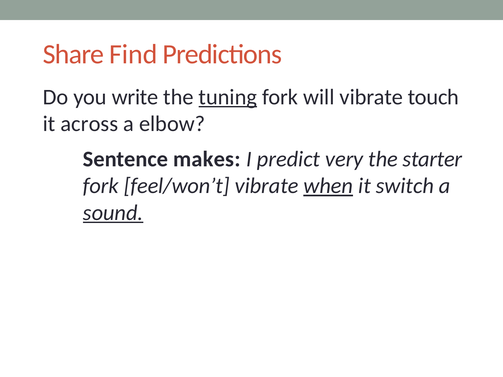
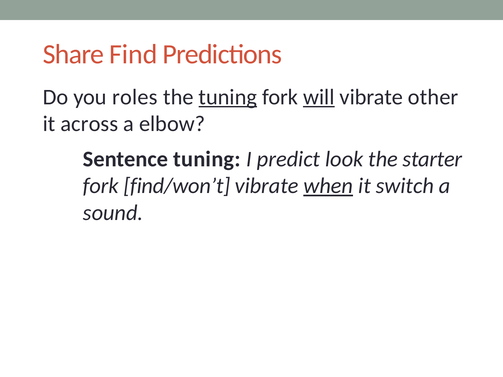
write: write -> roles (135, 97)
will underline: none -> present (319, 97)
touch: touch -> other (433, 97)
Sentence makes: makes -> tuning (207, 159)
very: very -> look (344, 159)
feel/won’t: feel/won’t -> find/won’t (177, 186)
sound underline: present -> none (113, 213)
